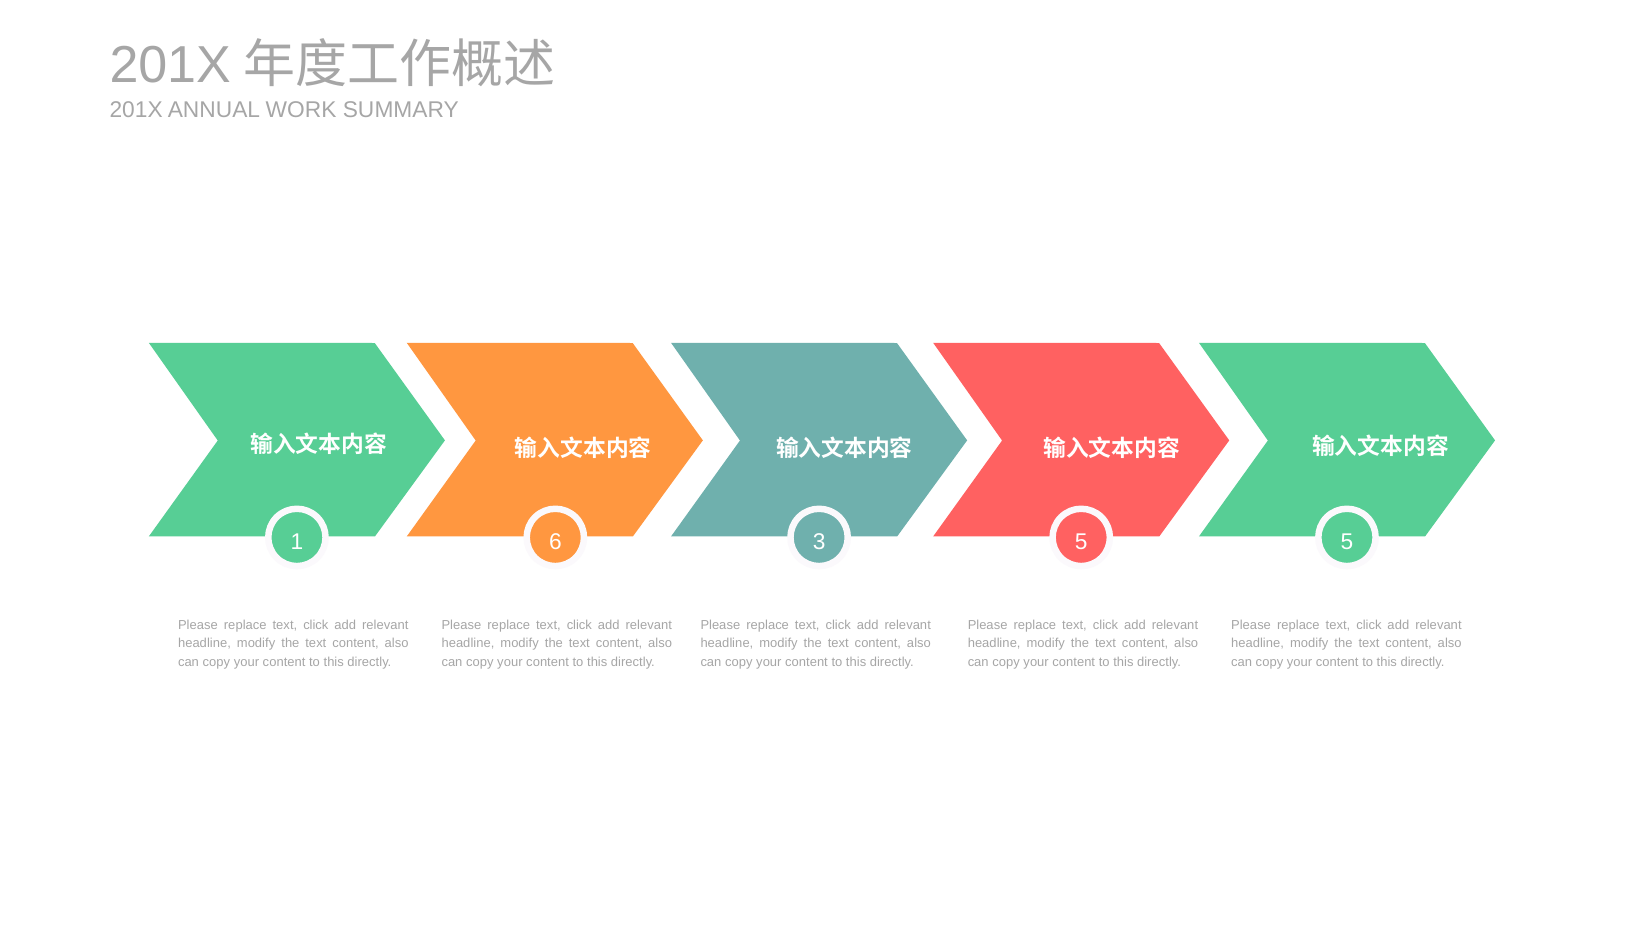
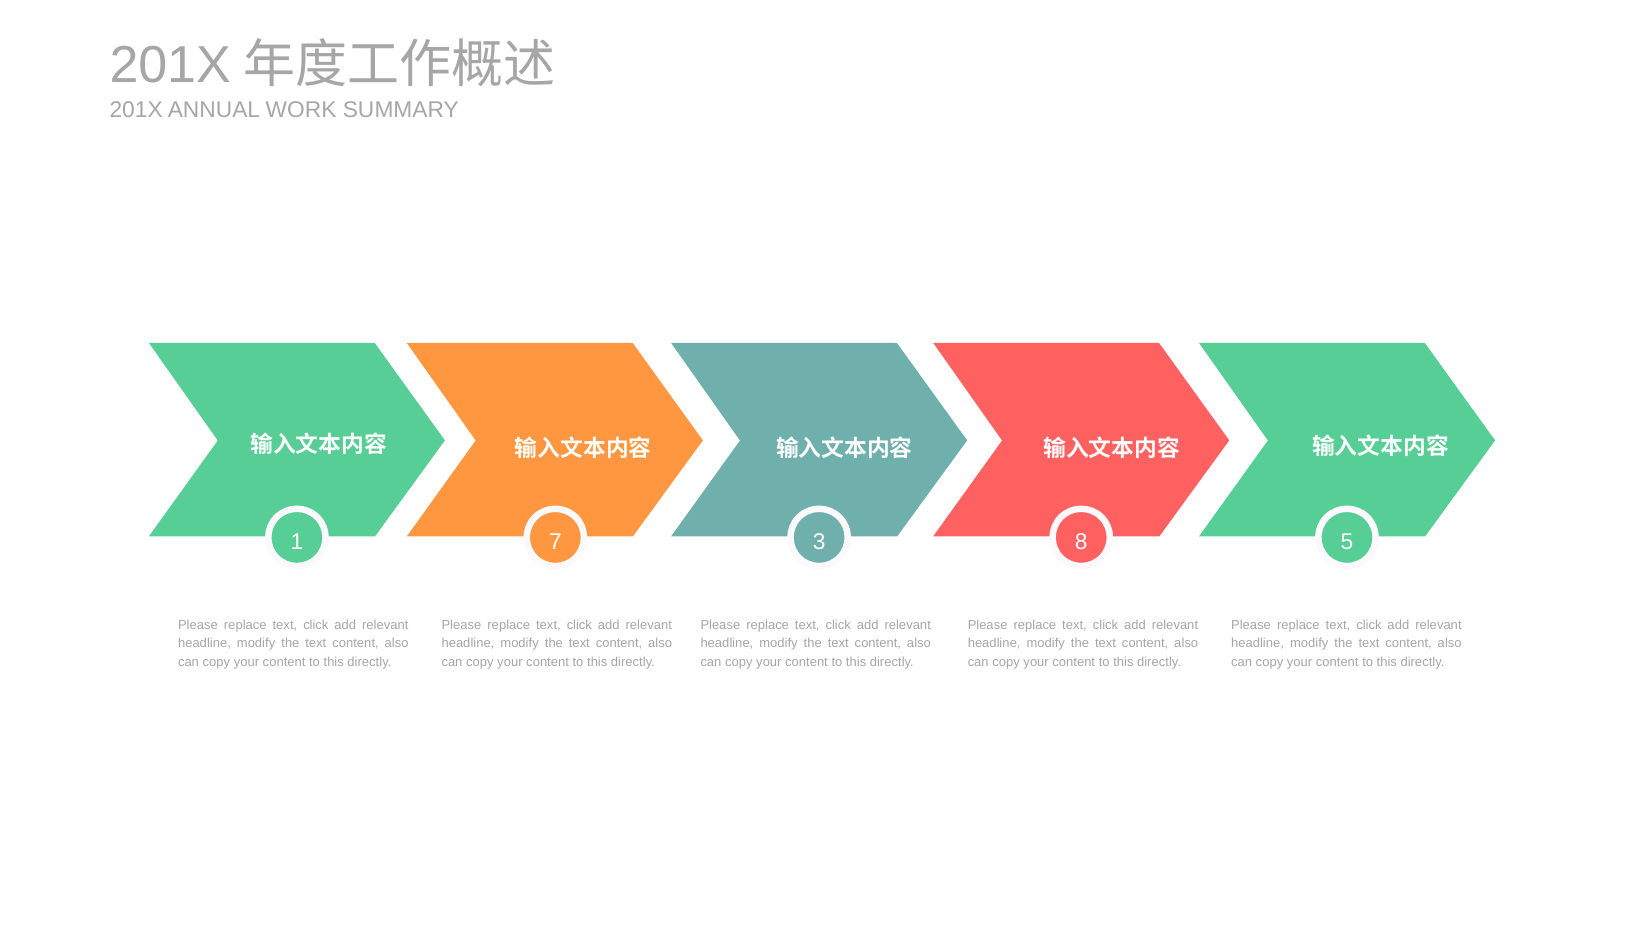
6: 6 -> 7 (555, 542)
3 5: 5 -> 8 (1081, 542)
